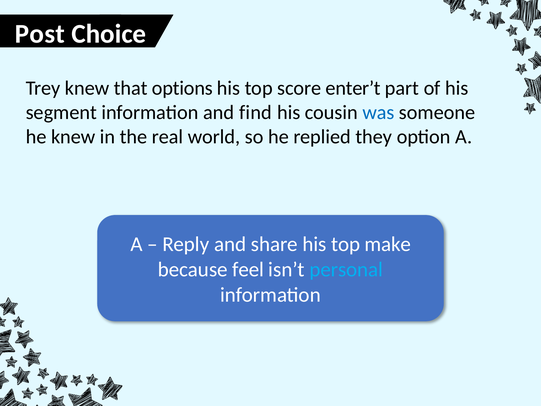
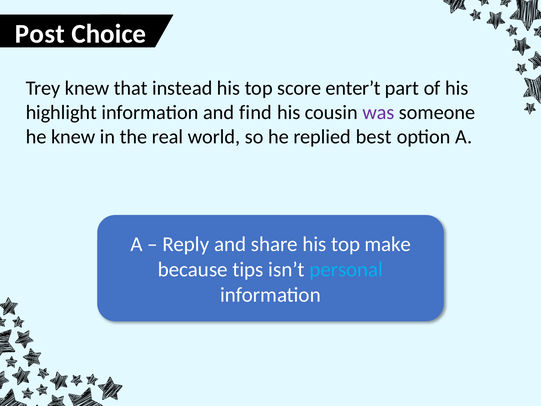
options: options -> instead (182, 88)
segment: segment -> highlight (61, 112)
was colour: blue -> purple (378, 112)
they: they -> best (374, 137)
feel: feel -> tips (248, 269)
